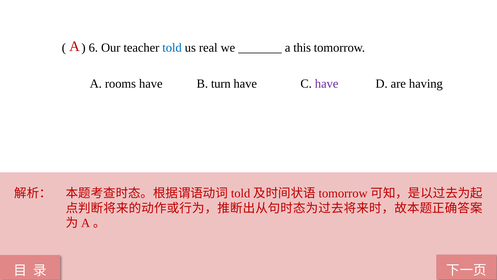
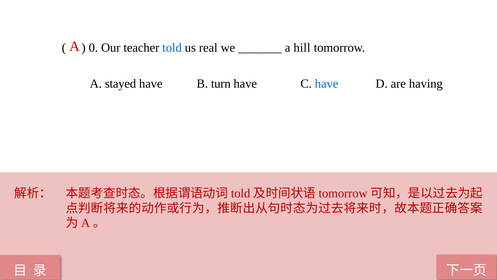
6: 6 -> 0 (93, 48)
this: this -> hill (302, 48)
rooms: rooms -> stayed (121, 84)
have colour: purple -> blue (327, 84)
